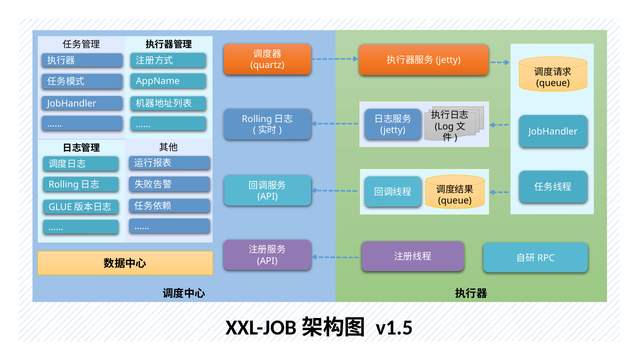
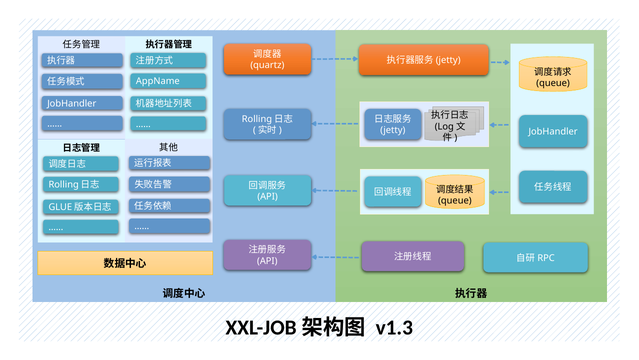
v1.5: v1.5 -> v1.3 (394, 327)
